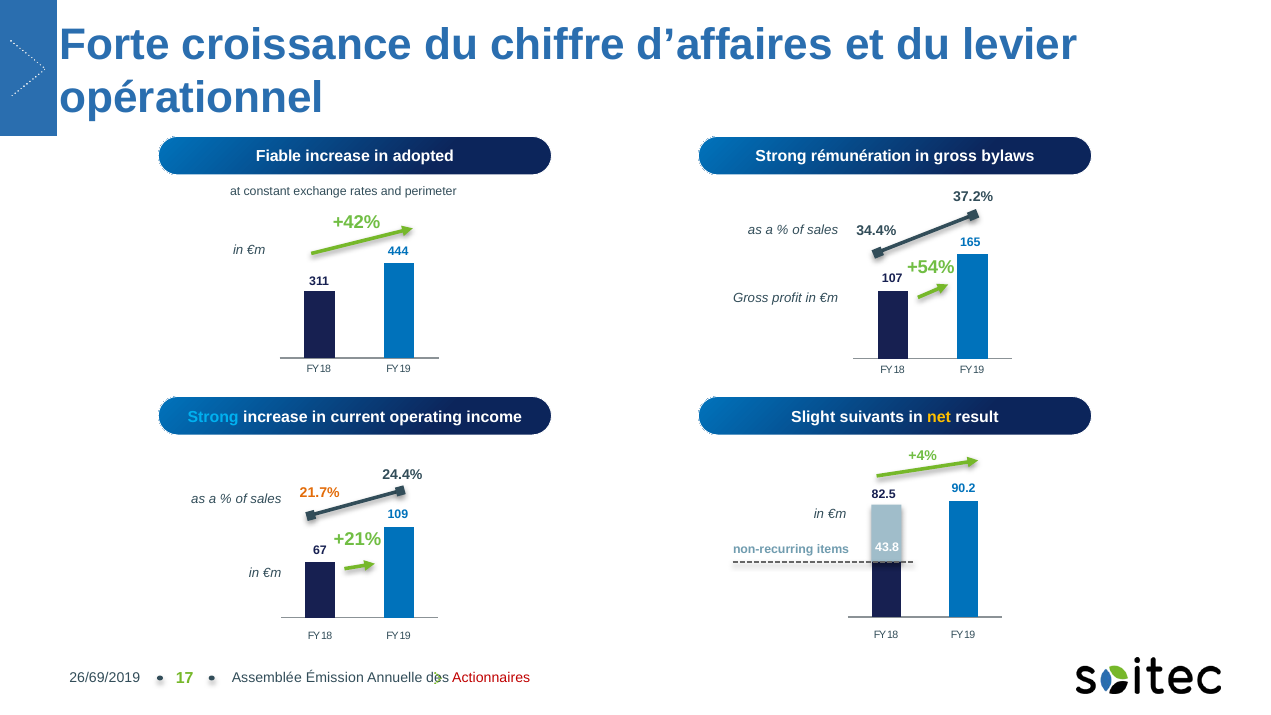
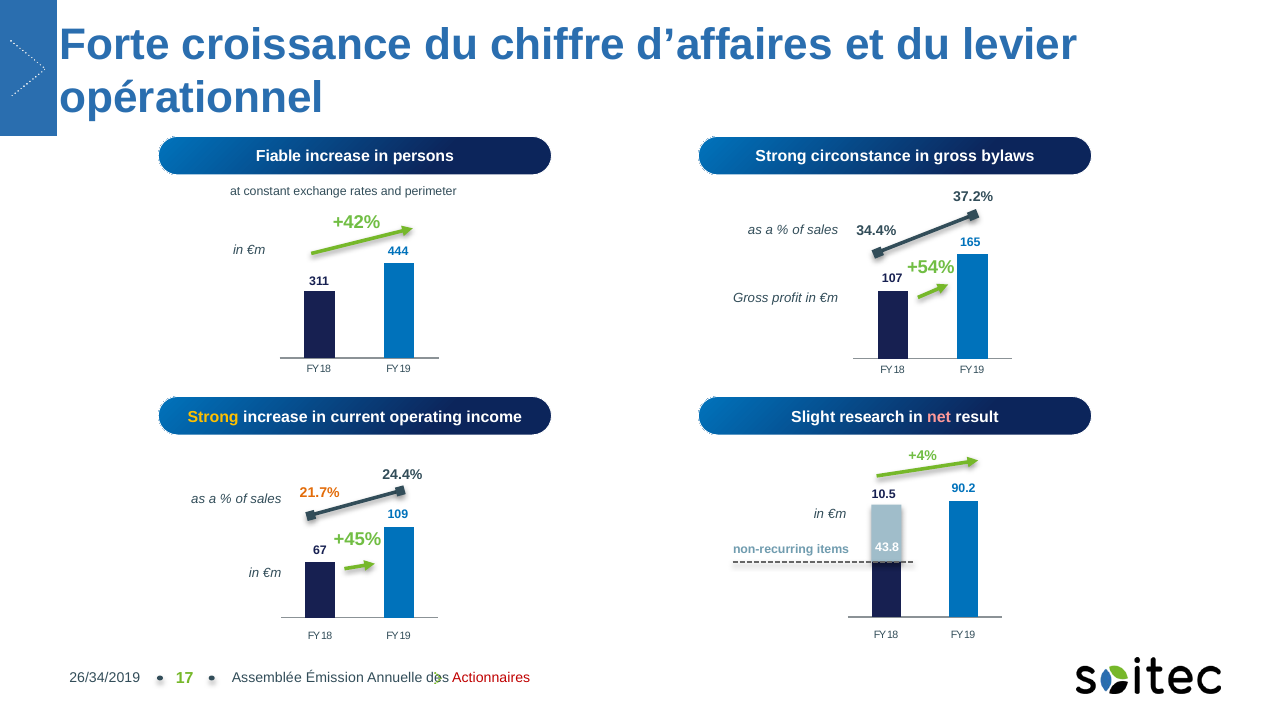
adopted: adopted -> persons (423, 157)
rémunération: rémunération -> circonstance (861, 157)
Strong colour: light blue -> yellow (213, 417)
suivants: suivants -> research (872, 417)
net colour: yellow -> pink (939, 417)
82.5: 82.5 -> 10.5 (884, 494)
+21%: +21% -> +45% (357, 539)
26/69/2019: 26/69/2019 -> 26/34/2019 (105, 678)
